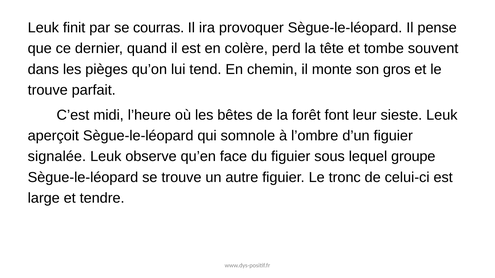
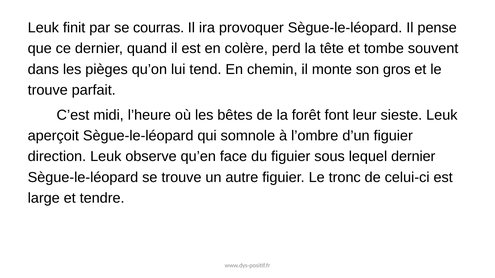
signalée: signalée -> direction (57, 157)
lequel groupe: groupe -> dernier (413, 157)
